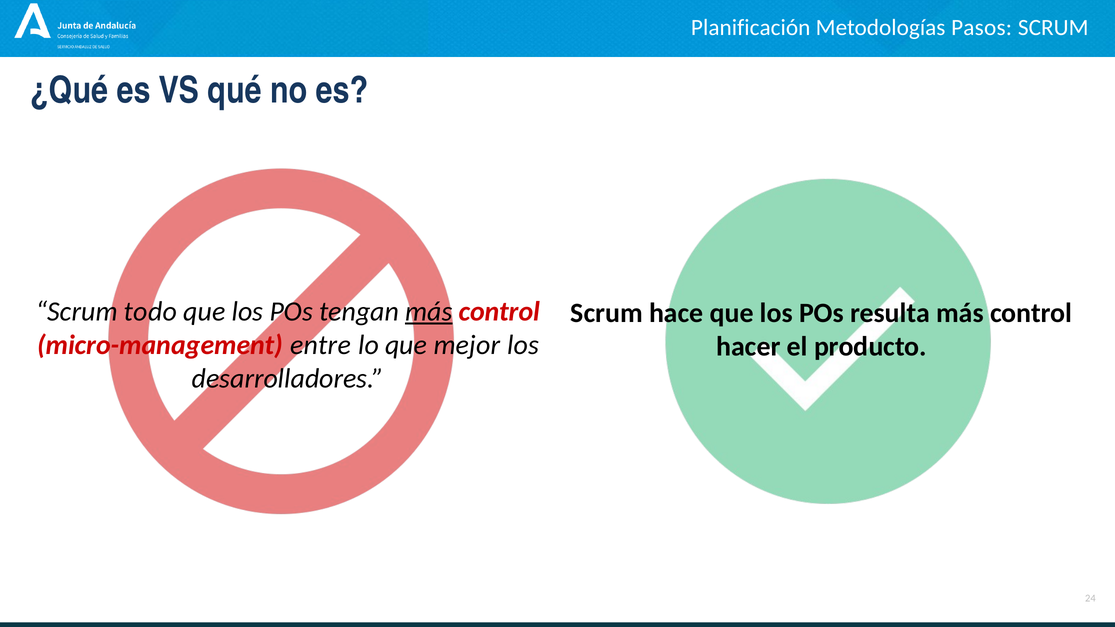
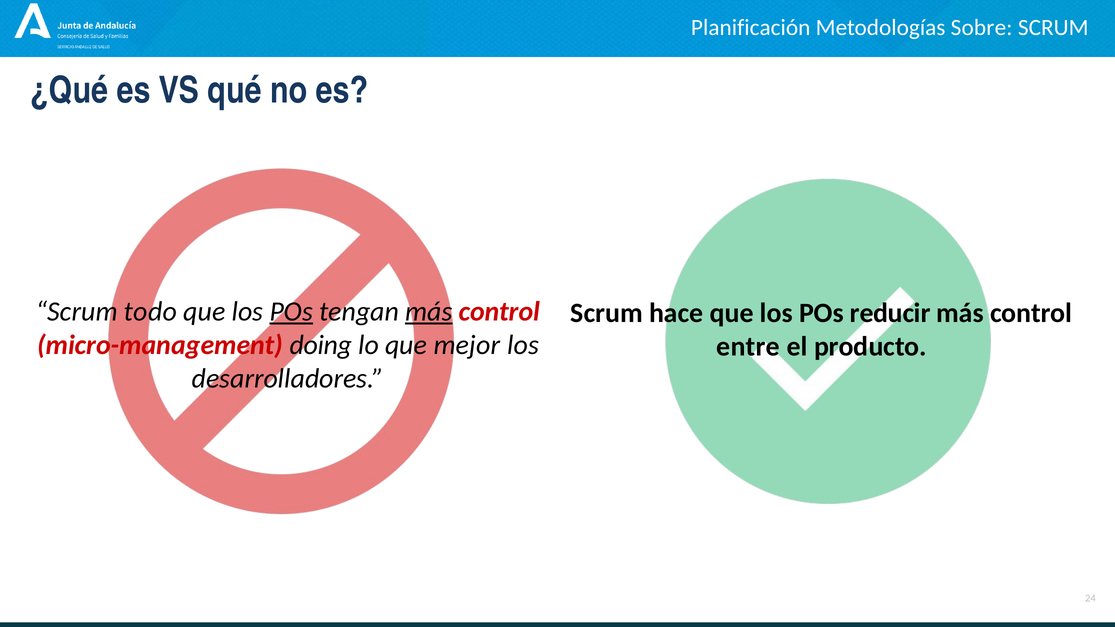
Pasos: Pasos -> Sobre (982, 28)
POs underline: none -> present (291, 312)
resulta: resulta -> reducir (890, 313)
entre: entre -> doing (321, 345)
hacer: hacer -> entre (748, 347)
